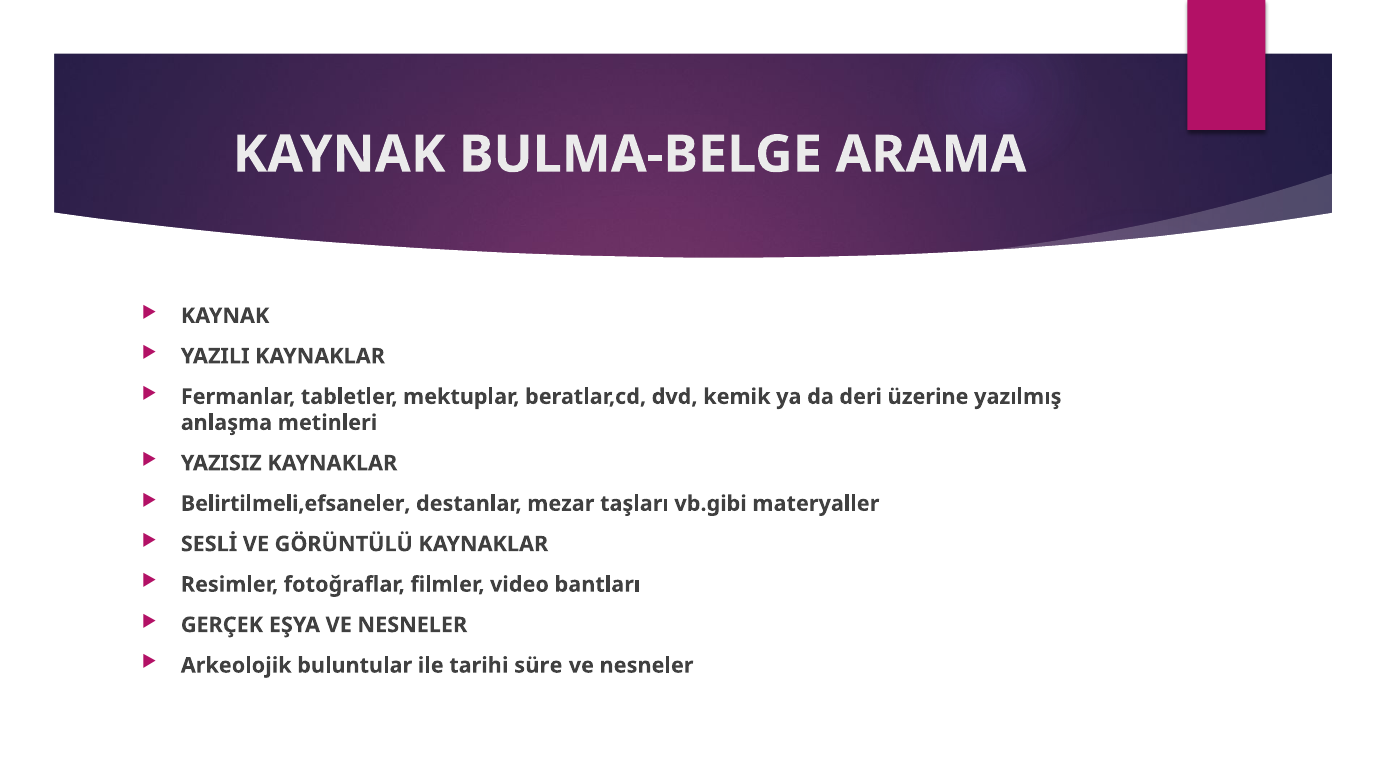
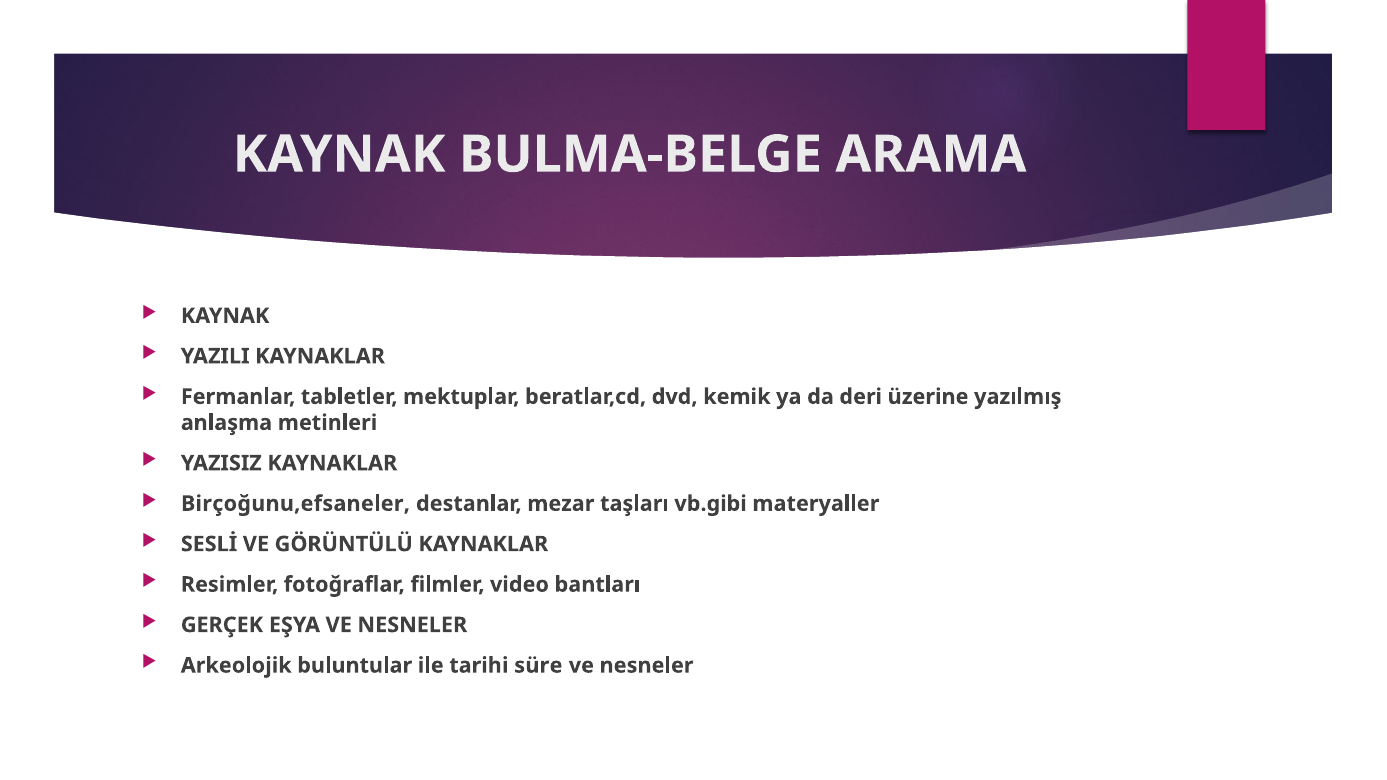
Belirtilmeli,efsaneler: Belirtilmeli,efsaneler -> Birçoğunu,efsaneler (295, 504)
